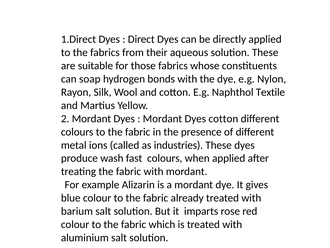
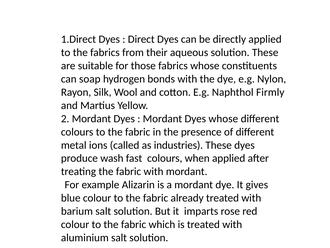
Textile: Textile -> Firmly (270, 92)
Dyes cotton: cotton -> whose (223, 118)
